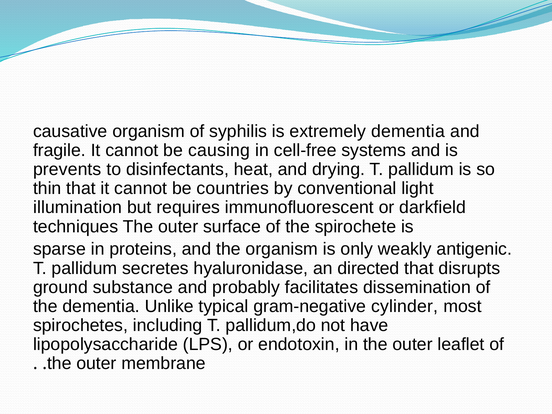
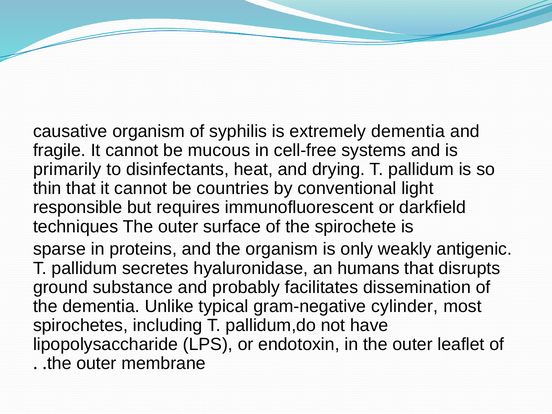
causing: causing -> mucous (219, 150)
prevents: prevents -> primarily (67, 169)
illumination: illumination -> responsible (78, 208)
directed: directed -> humans (369, 268)
